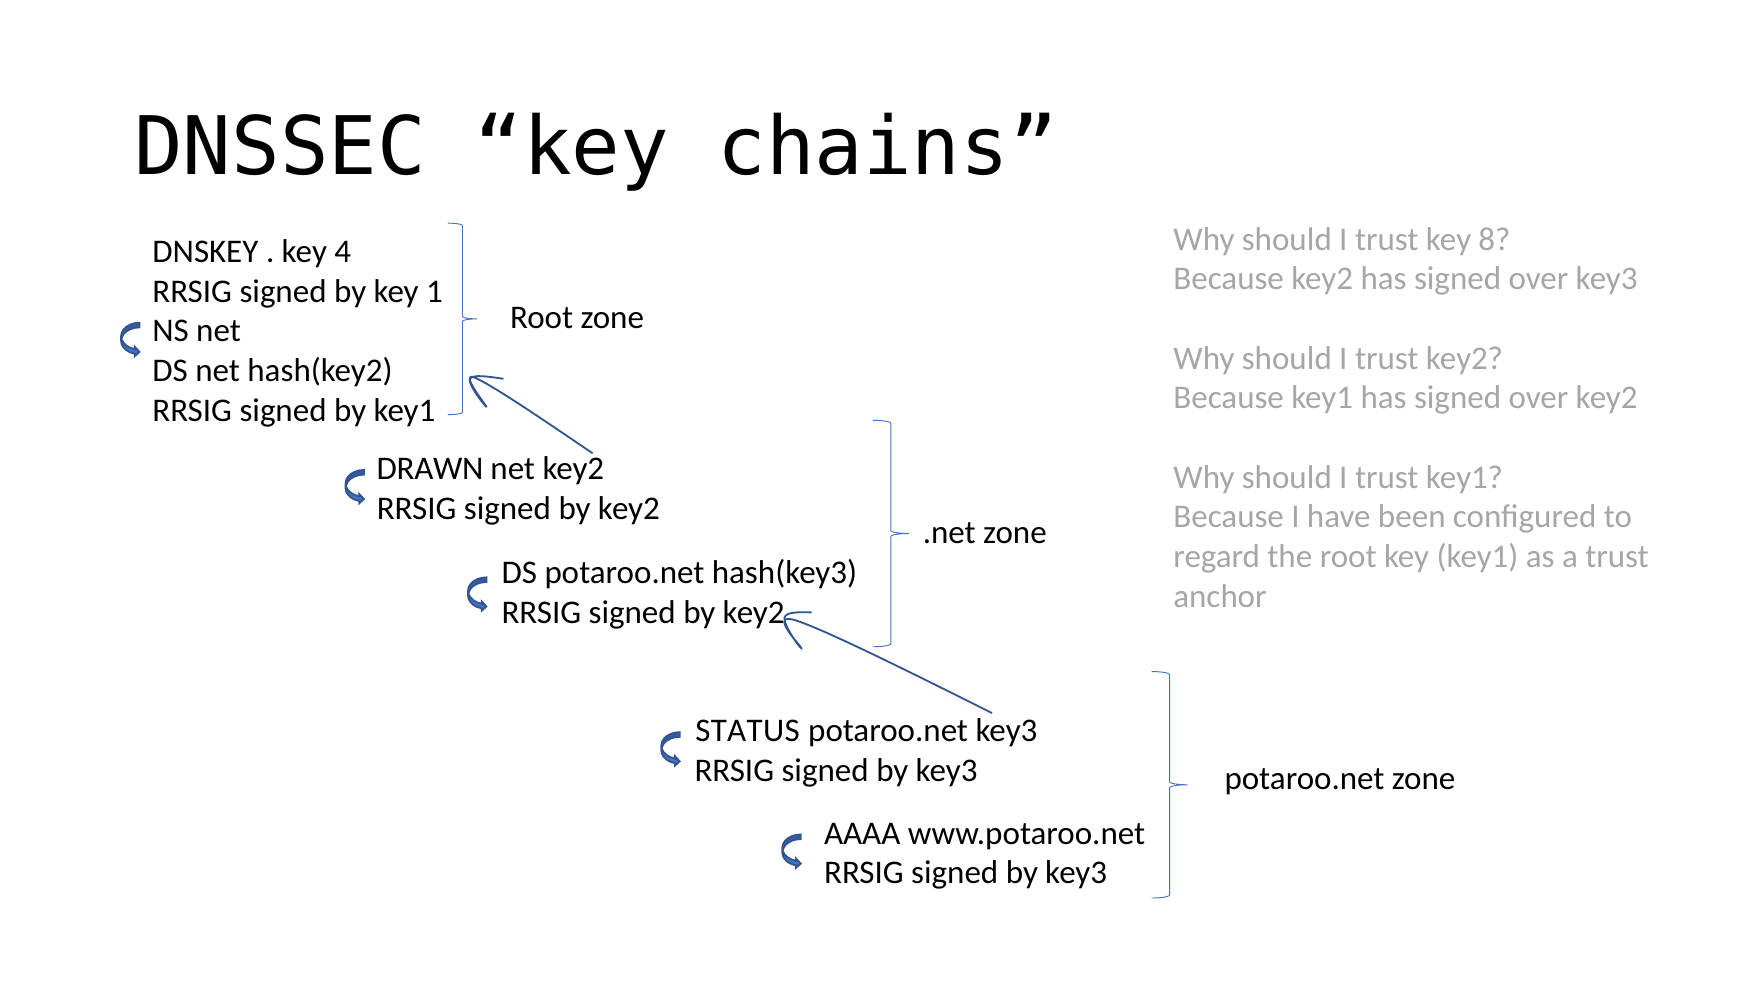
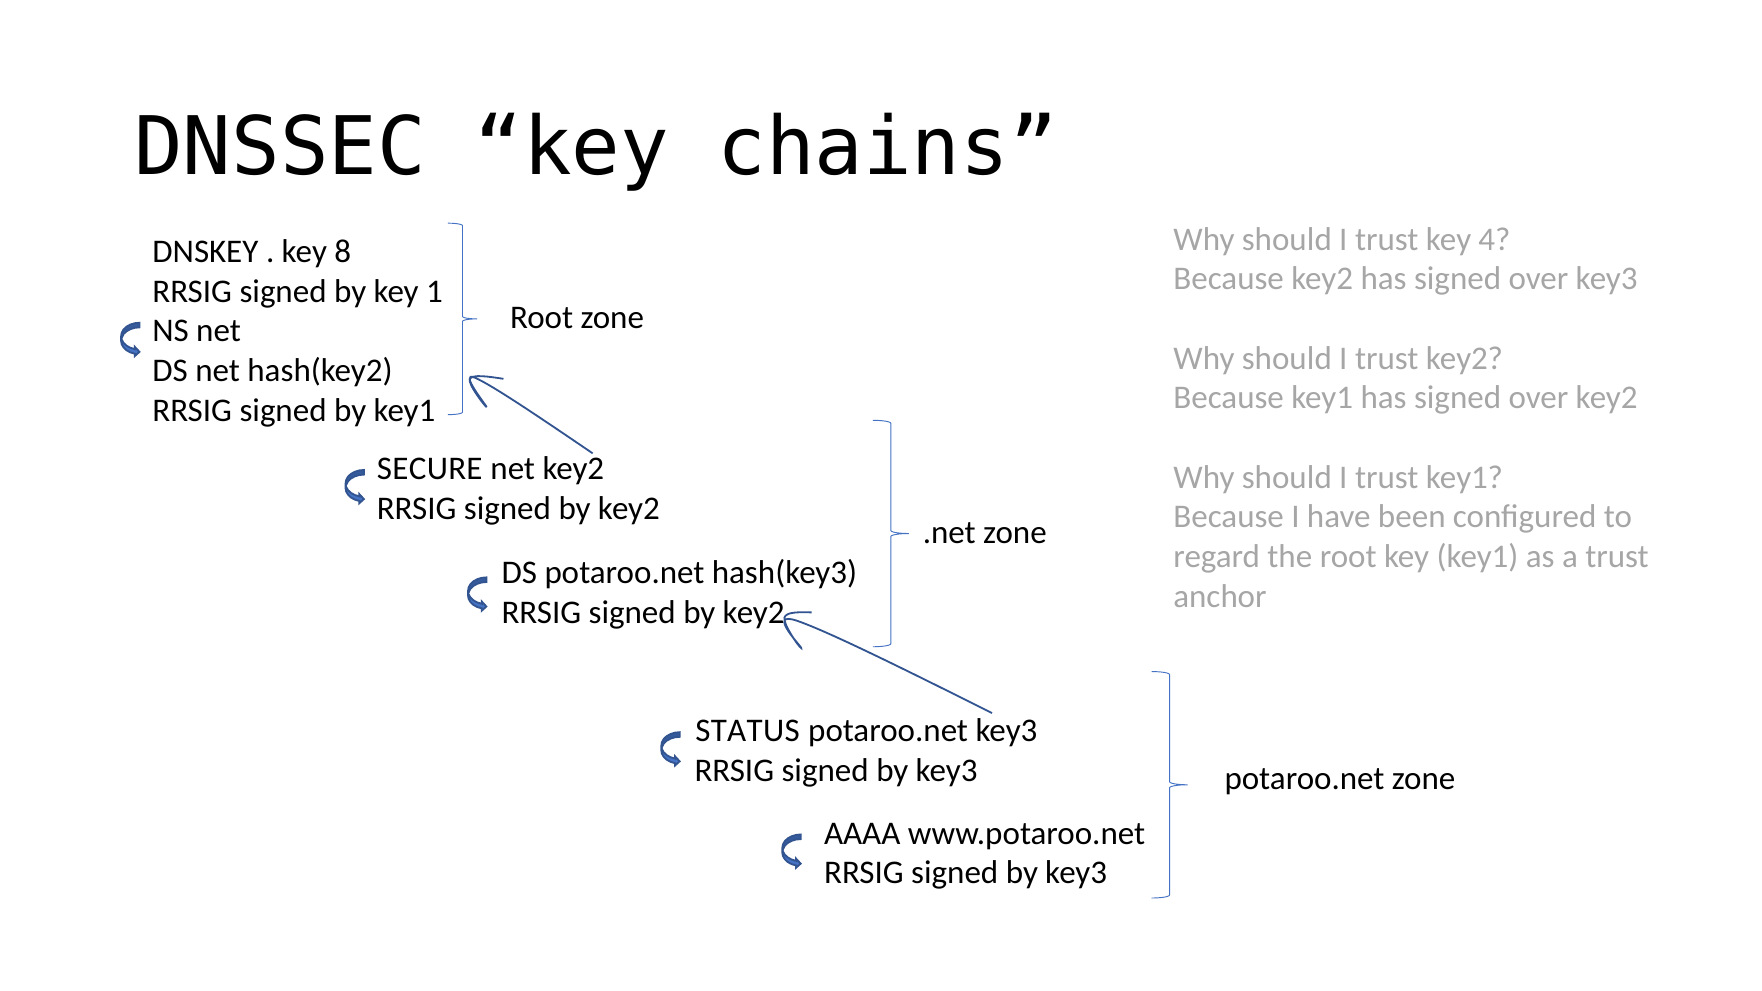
8: 8 -> 4 (1494, 239)
4: 4 -> 8 (343, 252)
DRAWN: DRAWN -> SECURE (430, 469)
